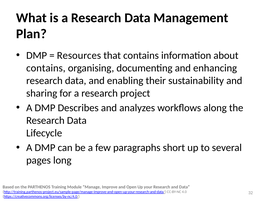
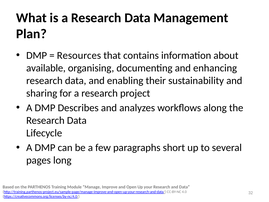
contains: contains -> available (46, 68)
